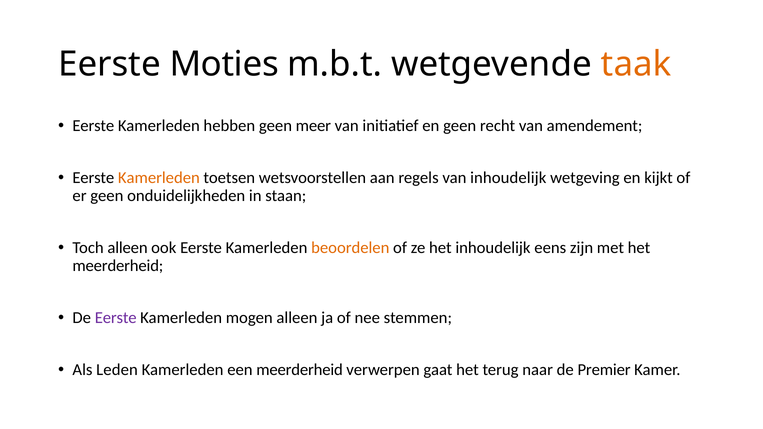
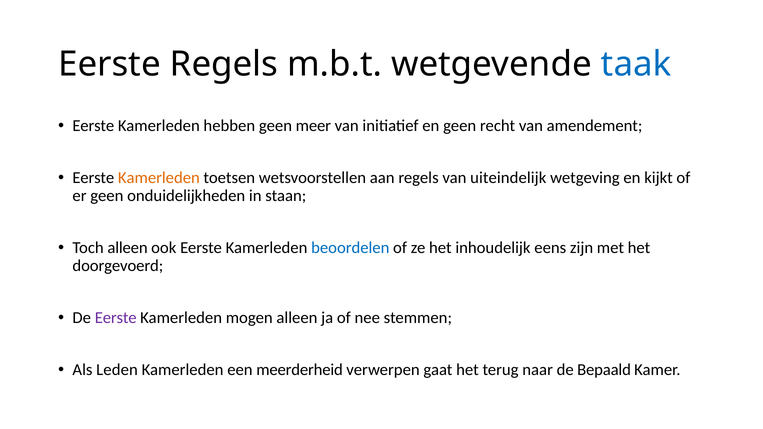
Eerste Moties: Moties -> Regels (224, 64)
taak colour: orange -> blue (636, 64)
van inhoudelijk: inhoudelijk -> uiteindelijk (508, 178)
beoordelen colour: orange -> blue (350, 248)
meerderheid: meerderheid -> doorgevoerd (118, 266)
Premier: Premier -> Bepaald (604, 370)
